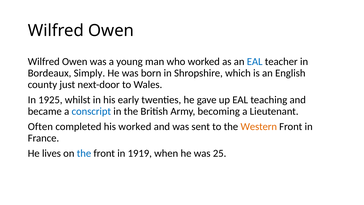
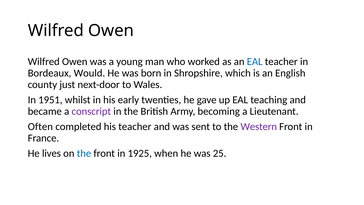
Simply: Simply -> Would (89, 73)
1925: 1925 -> 1951 (50, 100)
conscript colour: blue -> purple (91, 111)
his worked: worked -> teacher (135, 126)
Western colour: orange -> purple (259, 126)
1919: 1919 -> 1925 (140, 153)
